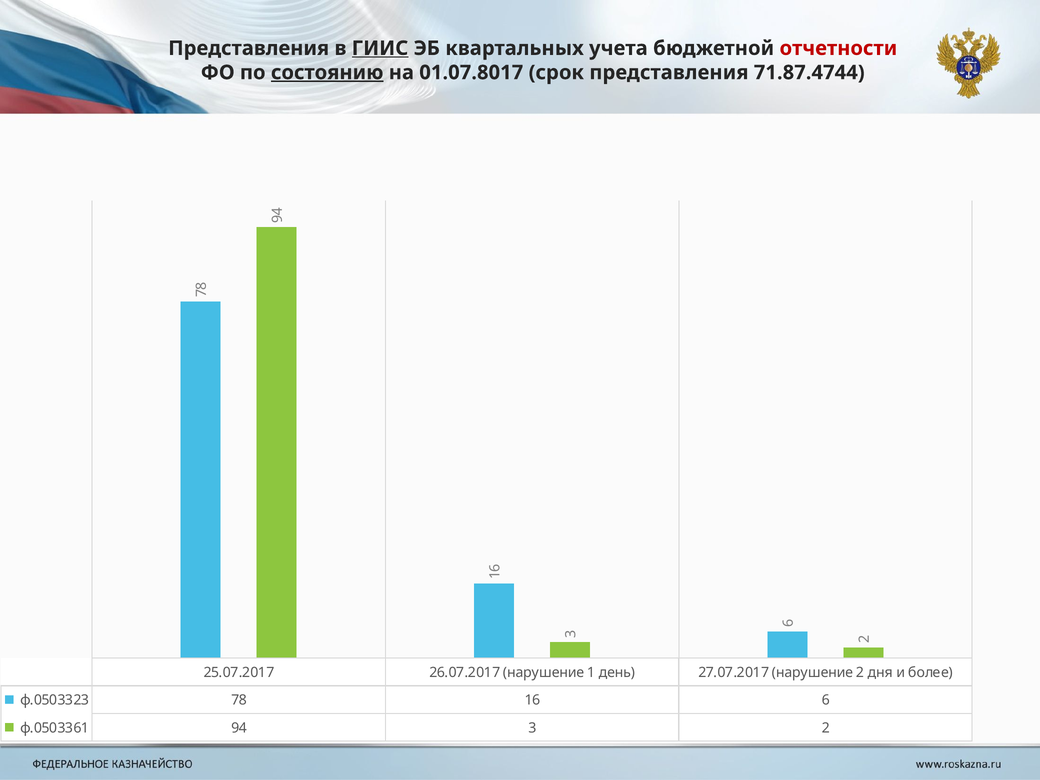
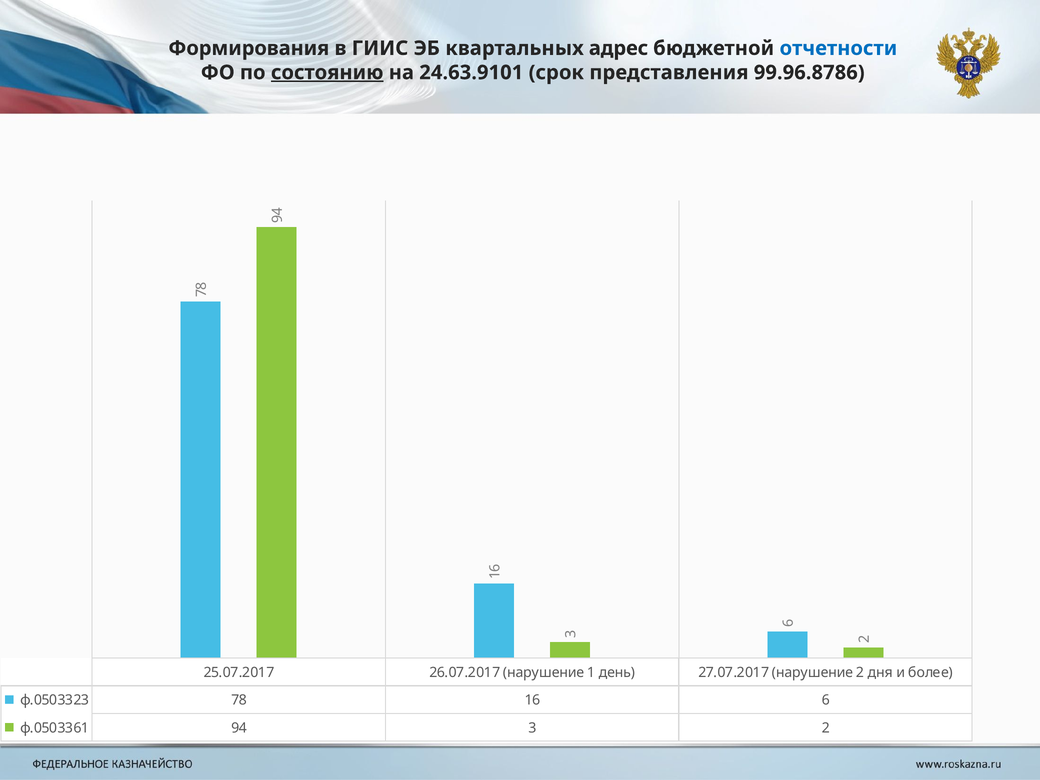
Представления: Представления -> Формирования (249, 48)
ГИИС underline: present -> none (380, 48)
учета: учета -> адрес (618, 48)
отчетности colour: red -> blue (838, 48)
01.07.8017: 01.07.8017 -> 24.63.9101 (471, 73)
71.87.4744: 71.87.4744 -> 99.96.8786 (809, 73)
